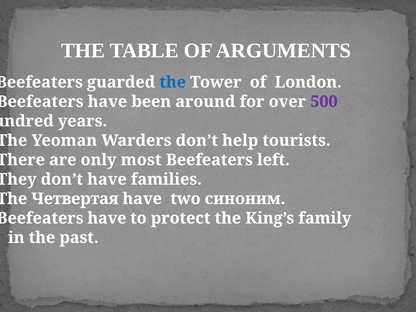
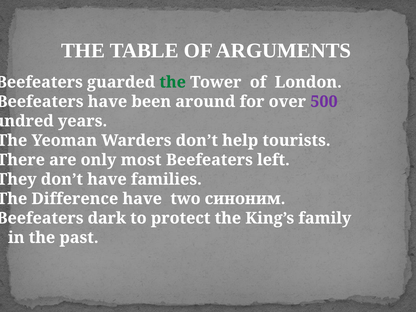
the colour: blue -> green (173, 82)
Четвертая: Четвертая -> Difference (75, 199)
have: have -> dark (107, 218)
